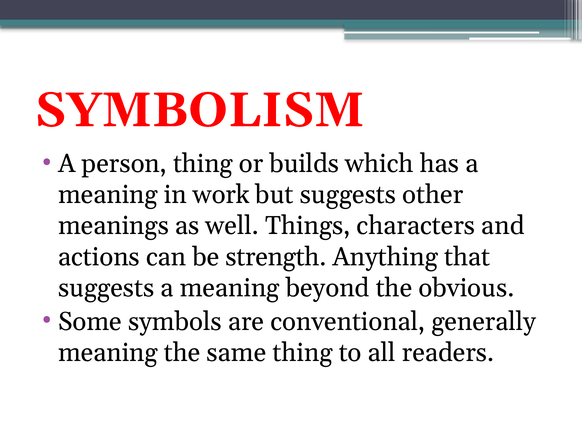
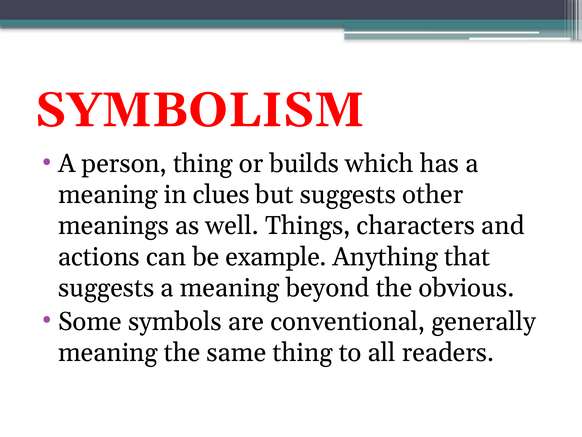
work: work -> clues (221, 194)
strength: strength -> example (276, 257)
